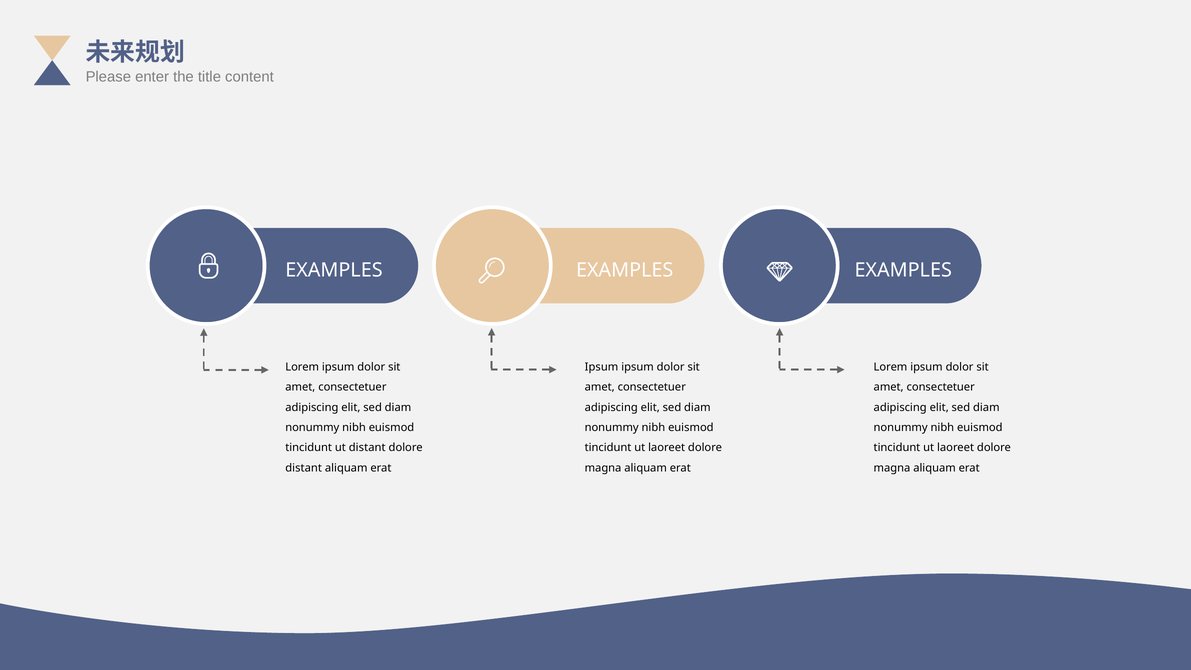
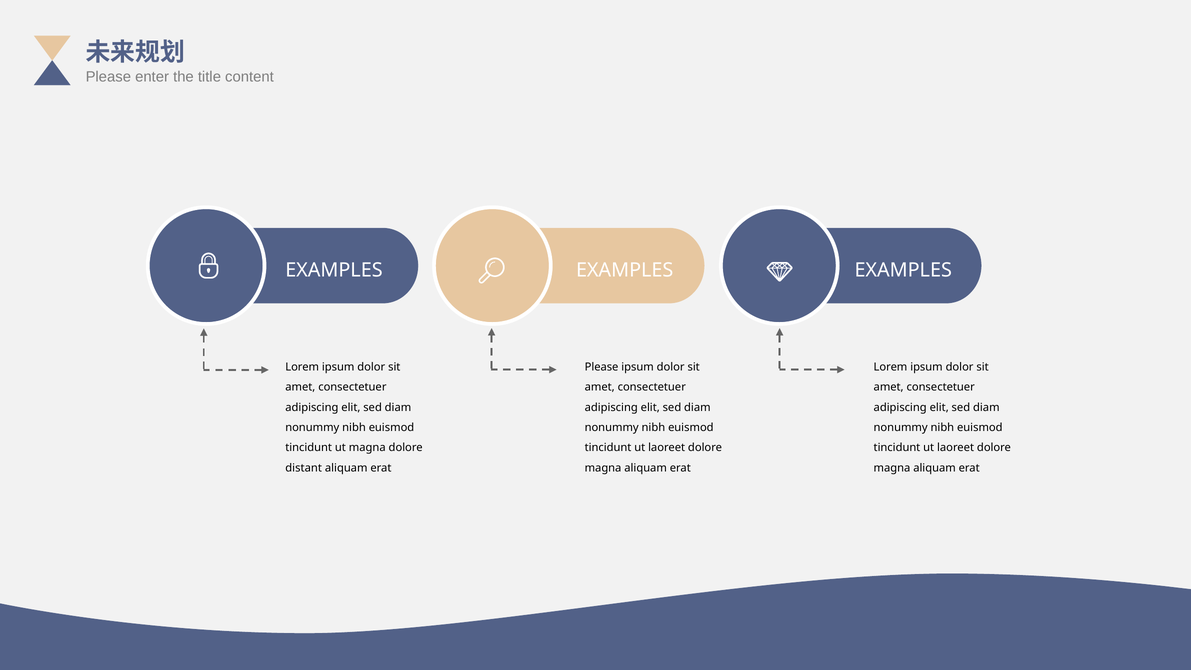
Ipsum: Ipsum -> Please (602, 367)
ut distant: distant -> magna (367, 448)
